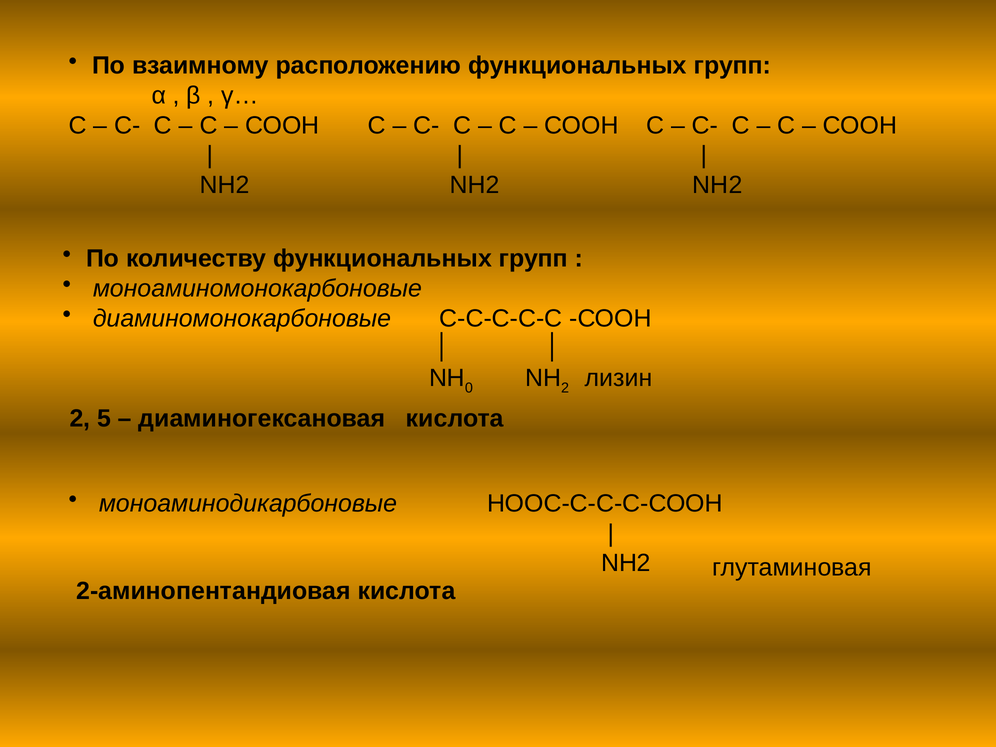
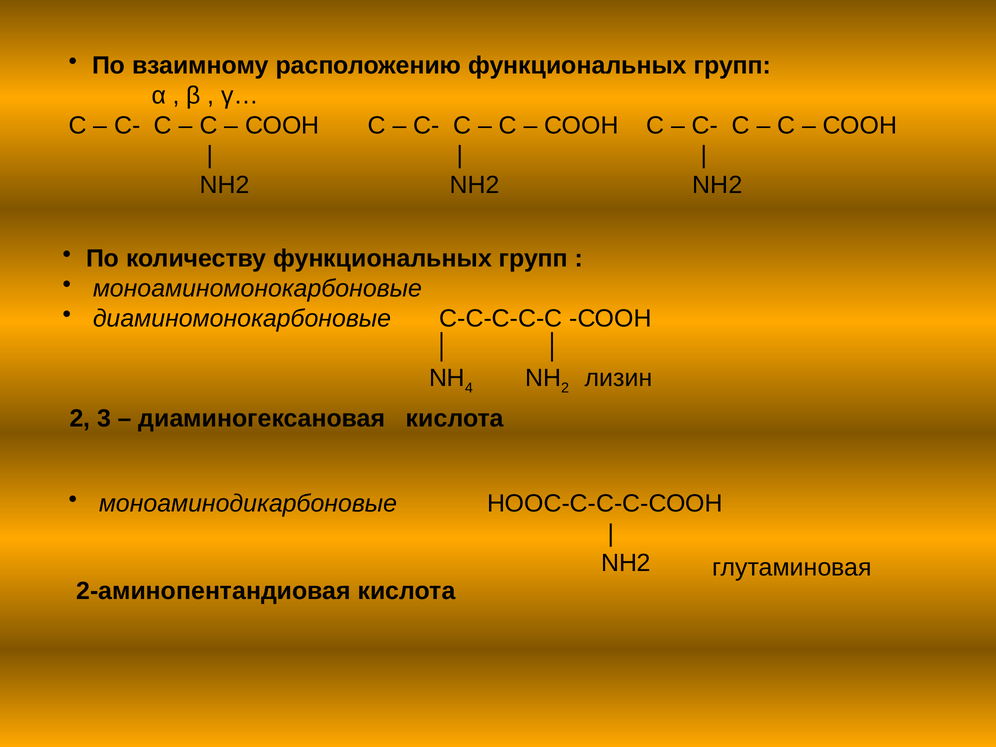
0: 0 -> 4 (469, 388)
5: 5 -> 3 (104, 419)
